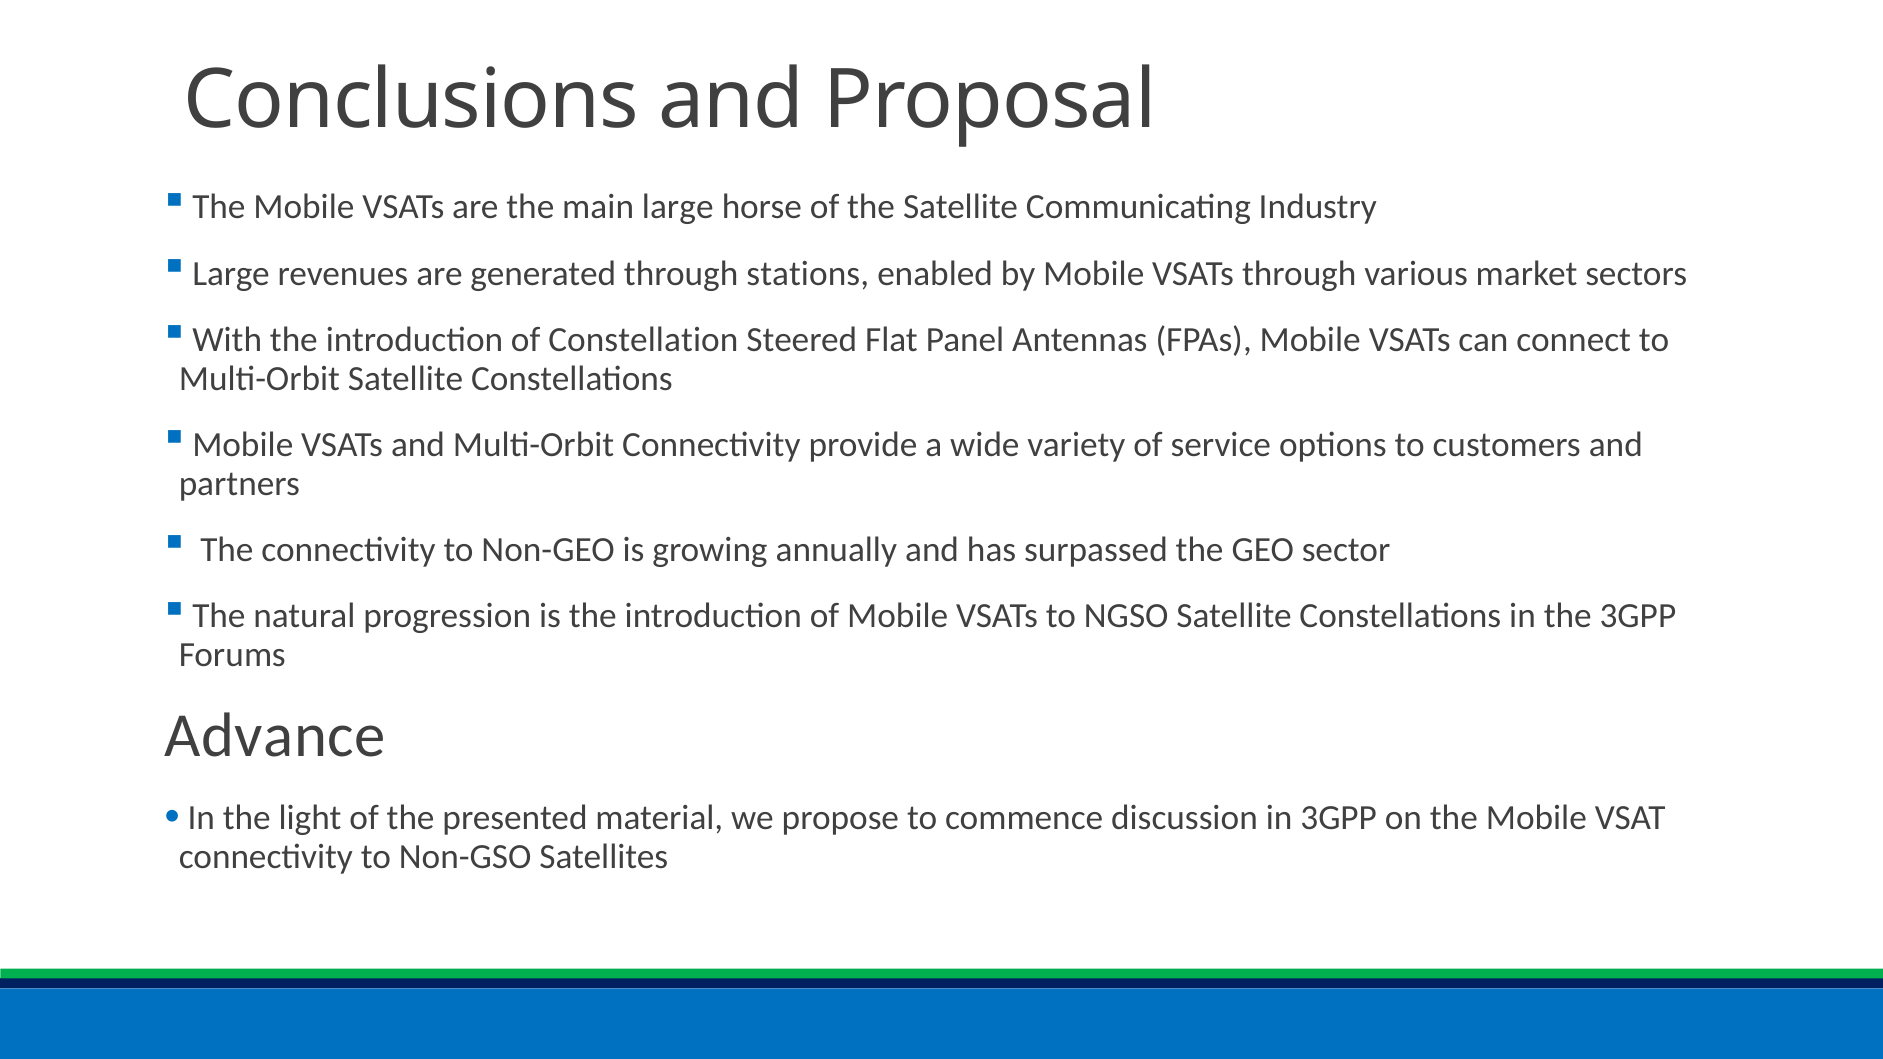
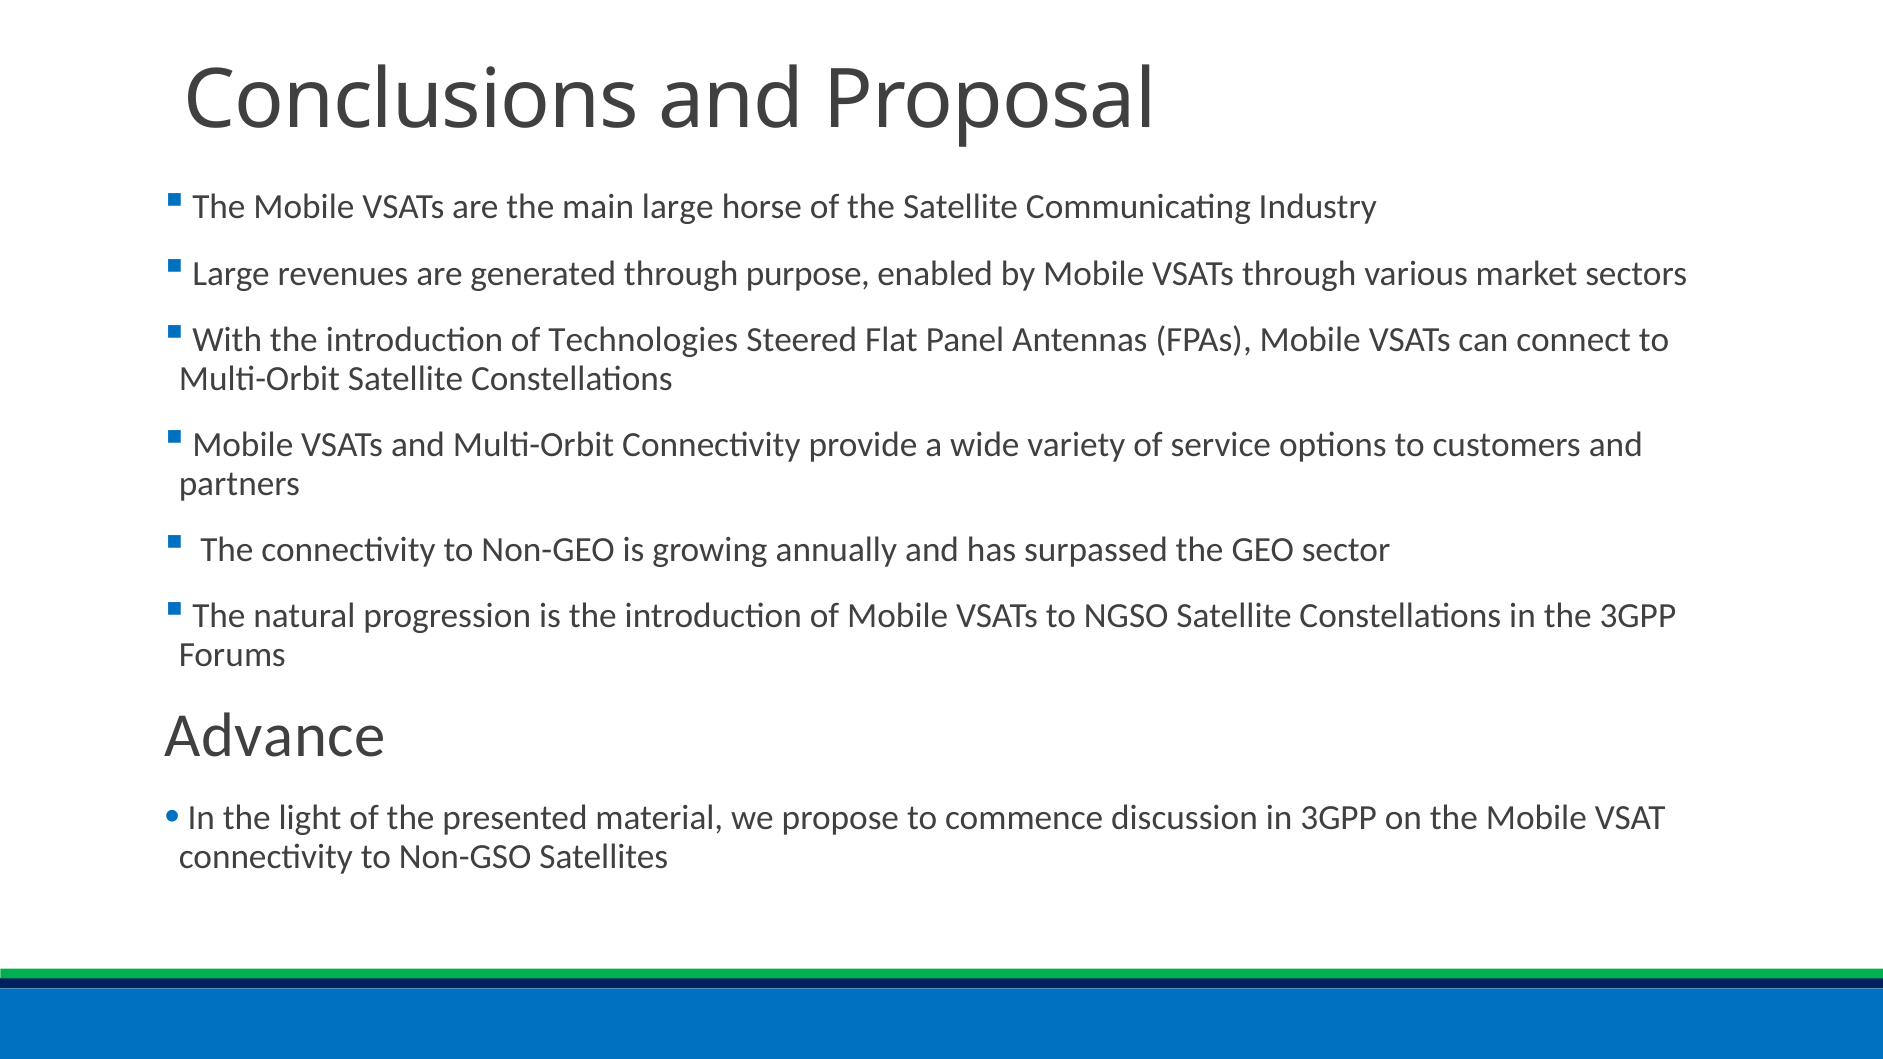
stations: stations -> purpose (808, 273)
Constellation: Constellation -> Technologies (643, 340)
